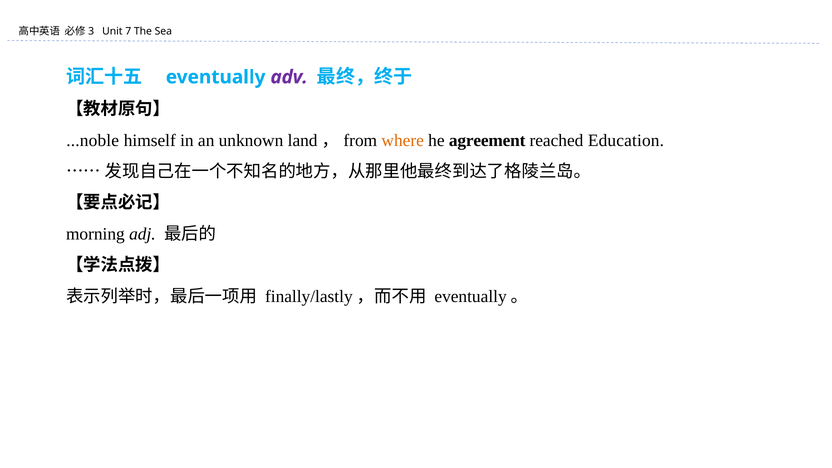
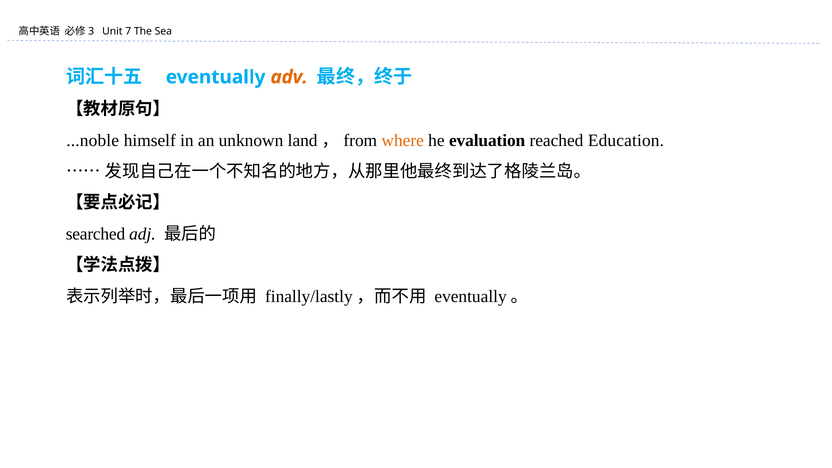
adv colour: purple -> orange (289, 77)
agreement: agreement -> evaluation (487, 140)
morning: morning -> searched (95, 234)
